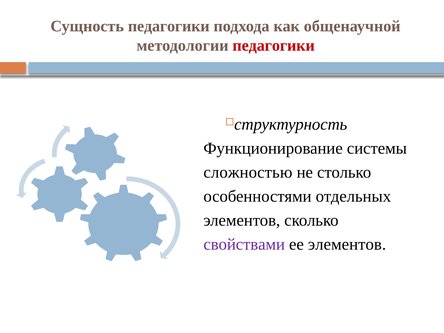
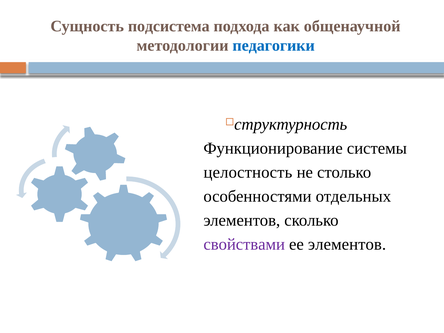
Сущность педагогики: педагогики -> подсистема (169, 26)
педагогики colour: red -> blue (274, 45)
сложностью: сложностью -> целостность (248, 172)
